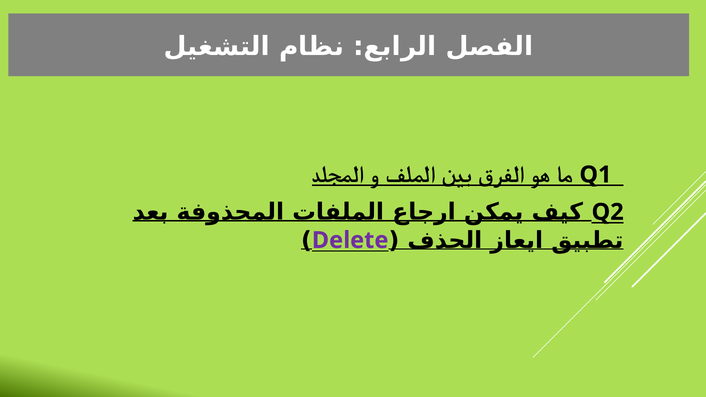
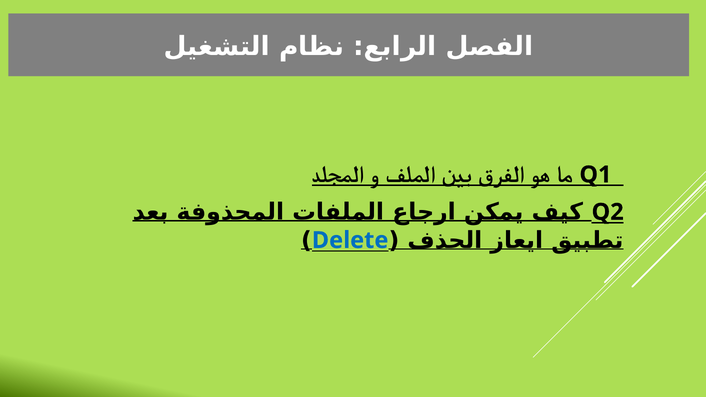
Delete colour: purple -> blue (350, 240)
